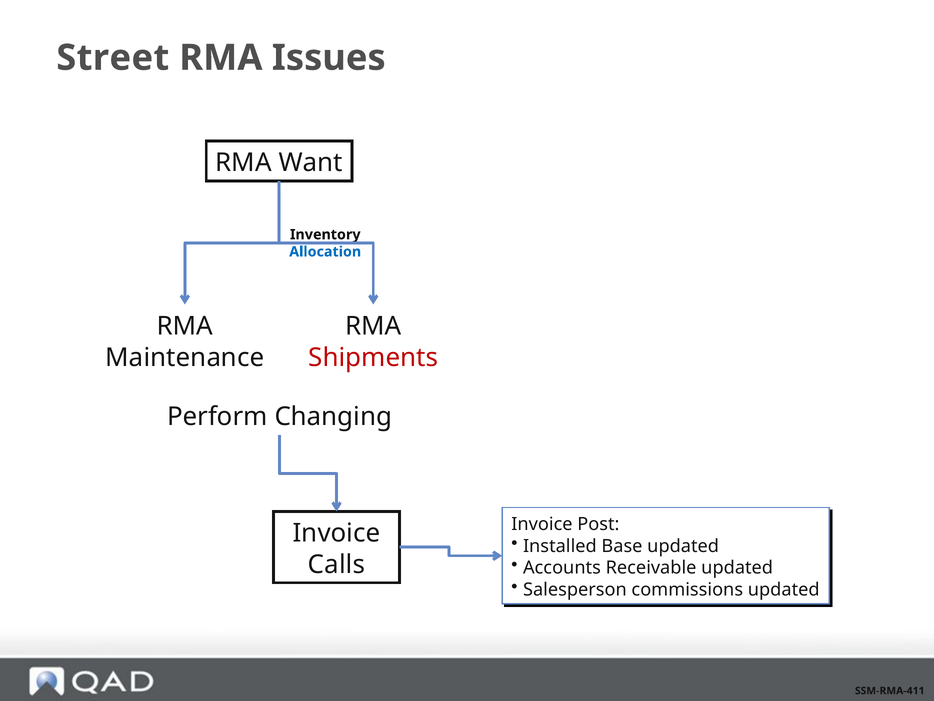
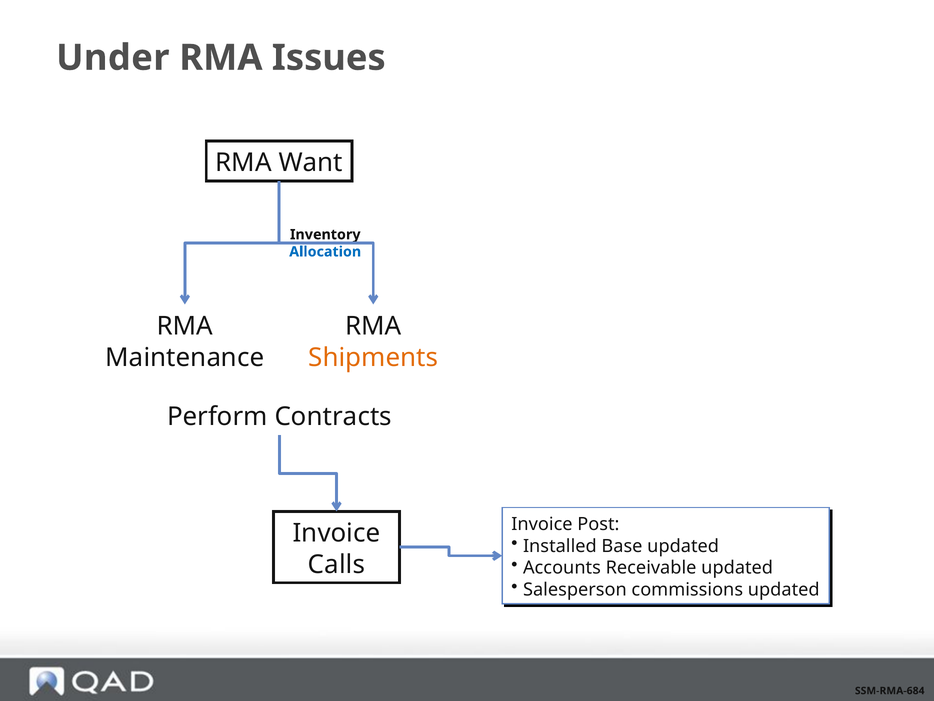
Street: Street -> Under (113, 58)
Shipments colour: red -> orange (373, 357)
Changing: Changing -> Contracts (333, 417)
SSM-RMA-411: SSM-RMA-411 -> SSM-RMA-684 (890, 690)
